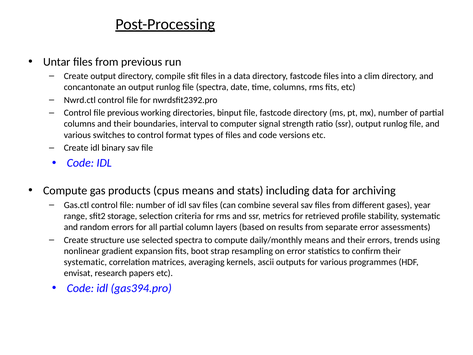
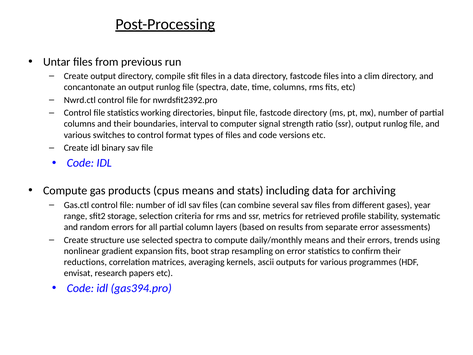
file previous: previous -> statistics (123, 113)
systematic: systematic -> reductions (85, 262)
